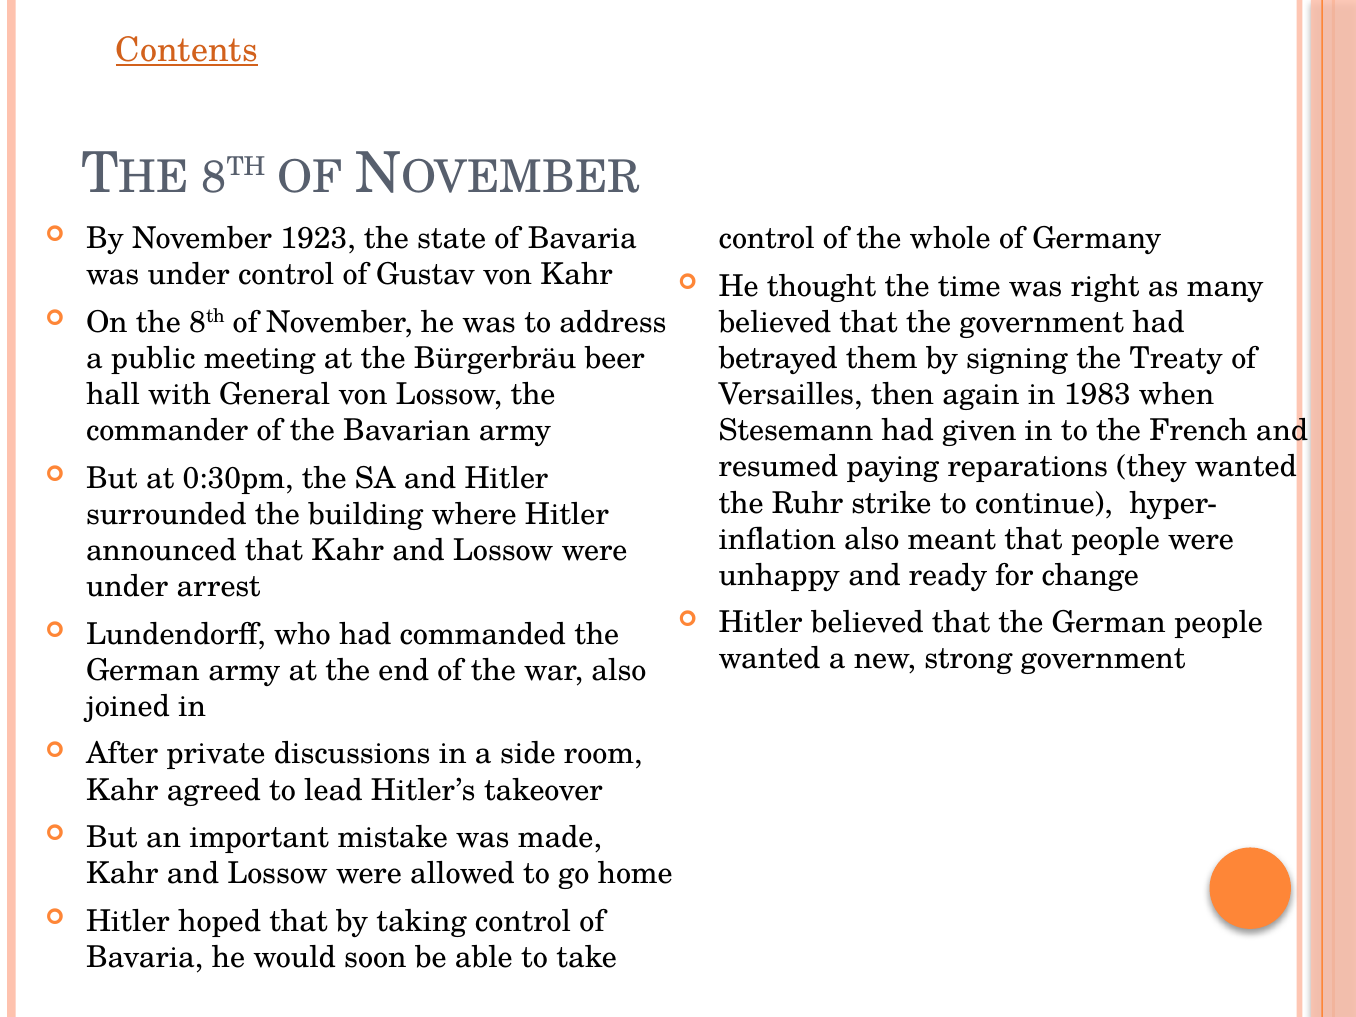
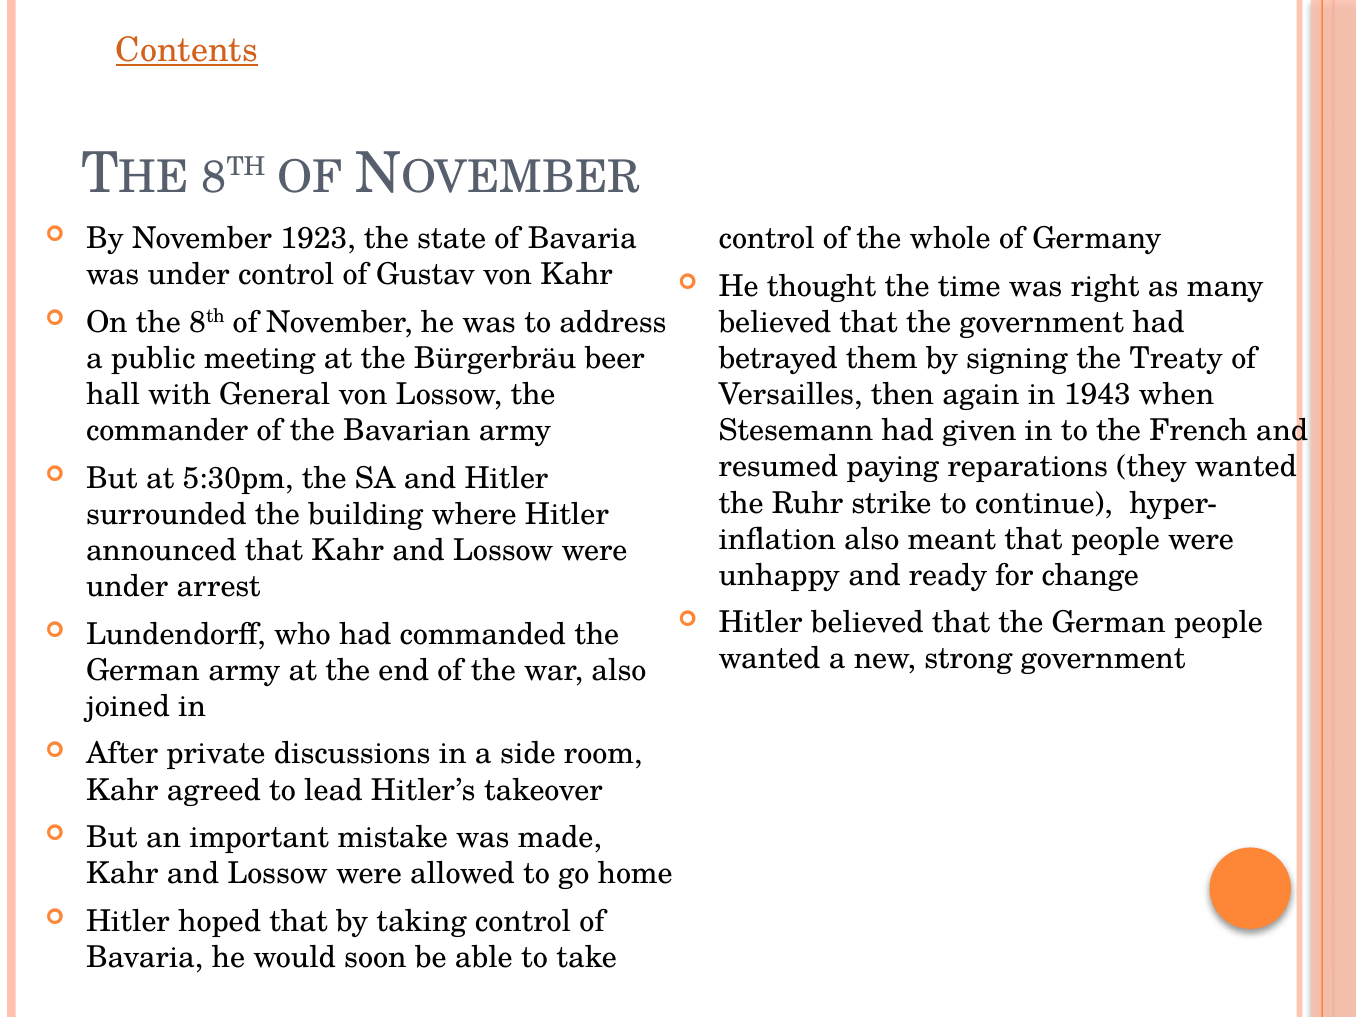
1983: 1983 -> 1943 (1097, 395)
0:30pm: 0:30pm -> 5:30pm (238, 478)
